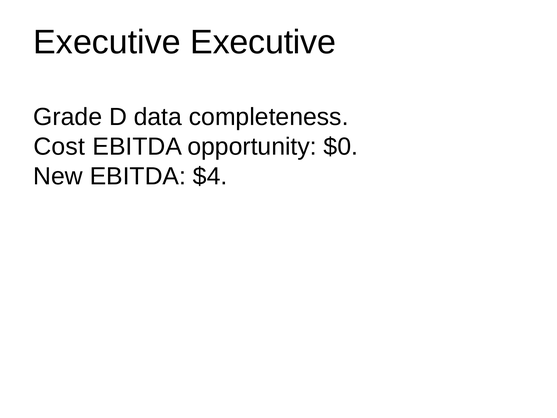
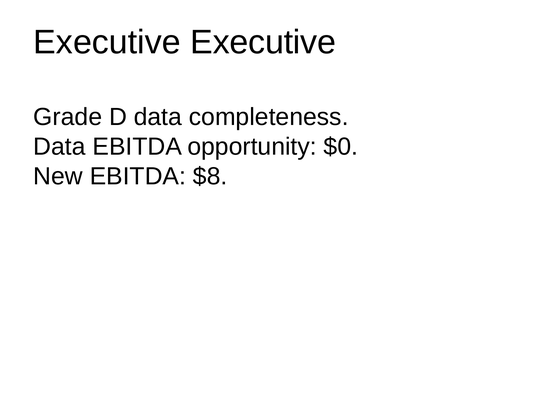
Cost: Cost -> Data (59, 147)
$4: $4 -> $8 (210, 176)
